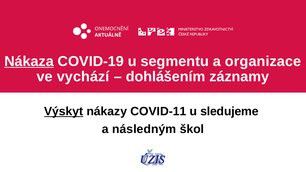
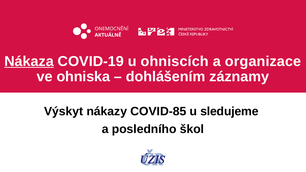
segmentu: segmentu -> ohniscích (175, 61)
vychází: vychází -> ohniska (83, 77)
Výskyt underline: present -> none (64, 112)
COVID-11: COVID-11 -> COVID-85 (158, 112)
následným: následným -> posledního (144, 129)
